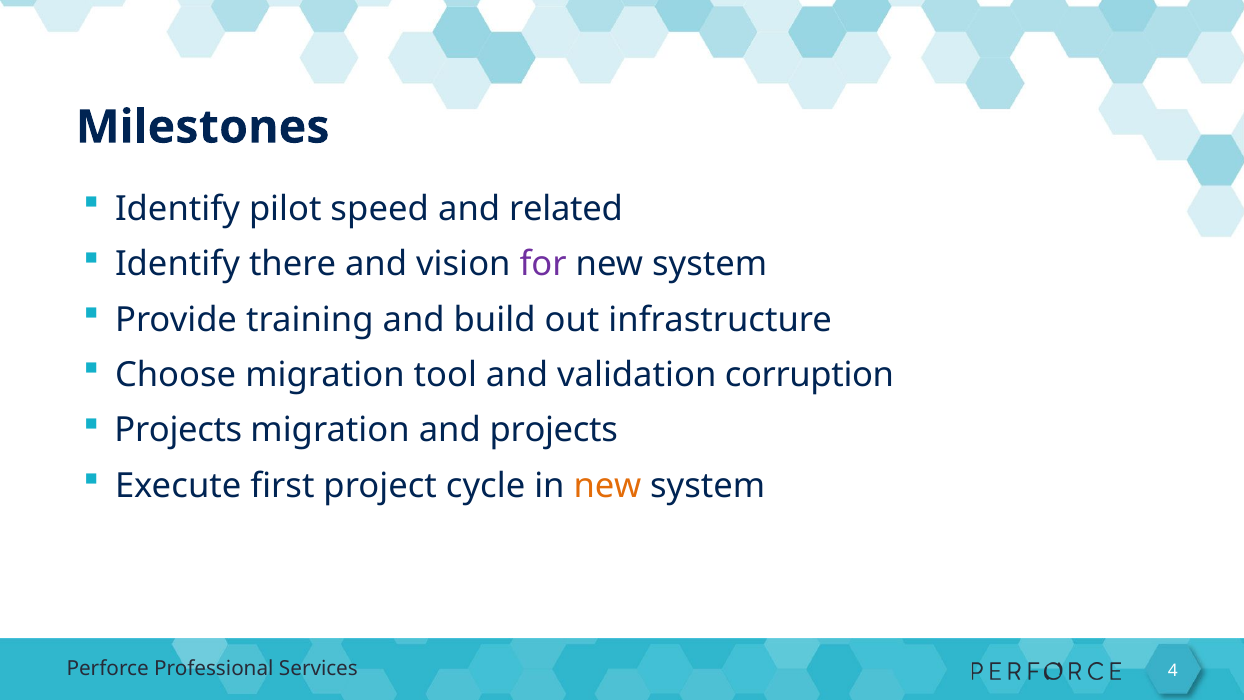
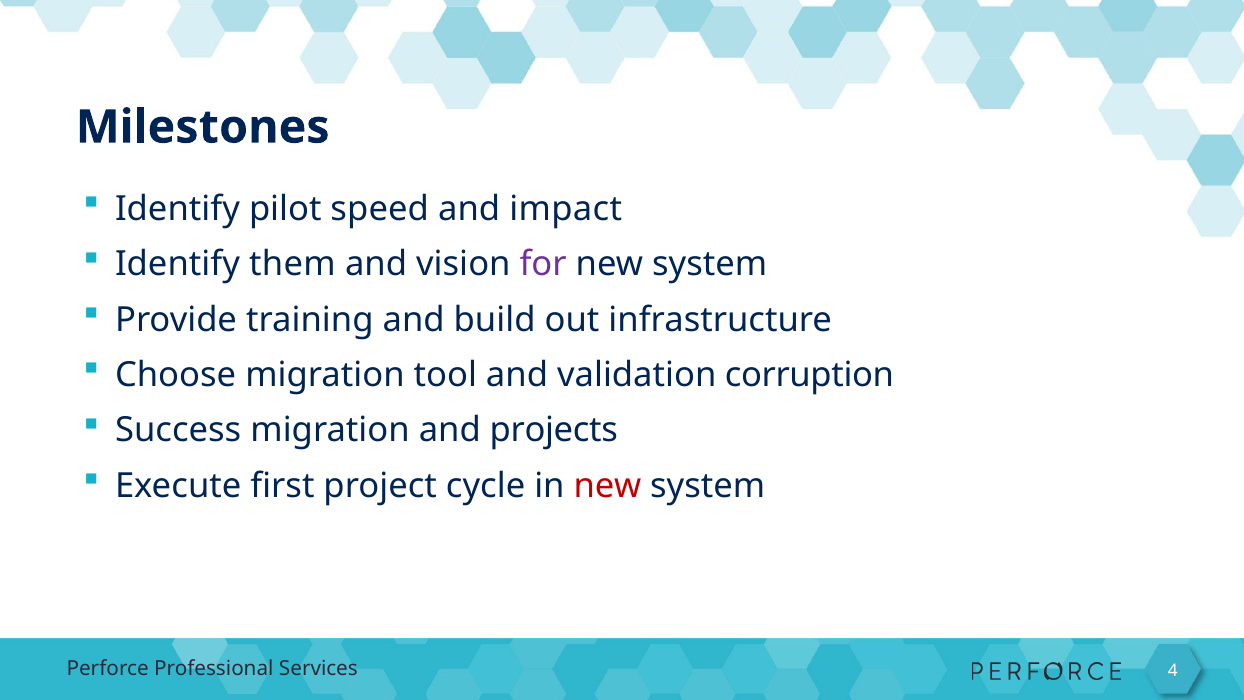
related: related -> impact (566, 209)
there: there -> them (292, 264)
Projects: Projects -> Success (178, 430)
new colour: orange -> red (607, 486)
